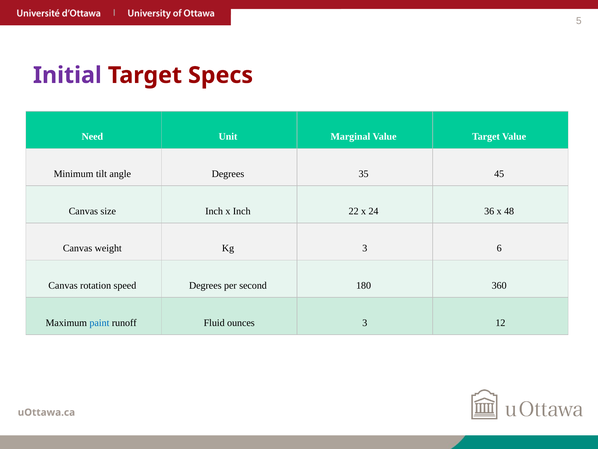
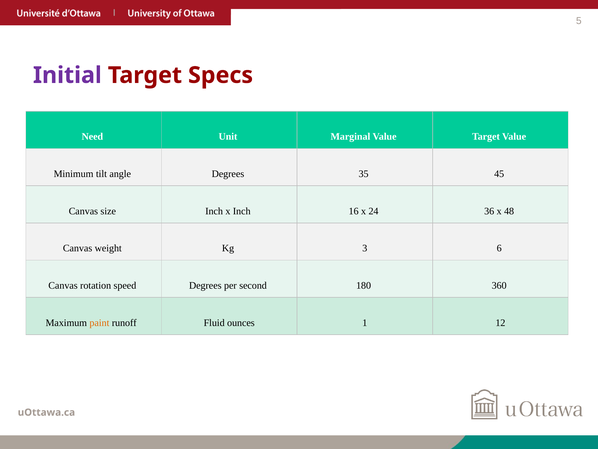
22: 22 -> 16 (354, 211)
paint colour: blue -> orange (99, 322)
ounces 3: 3 -> 1 (365, 322)
